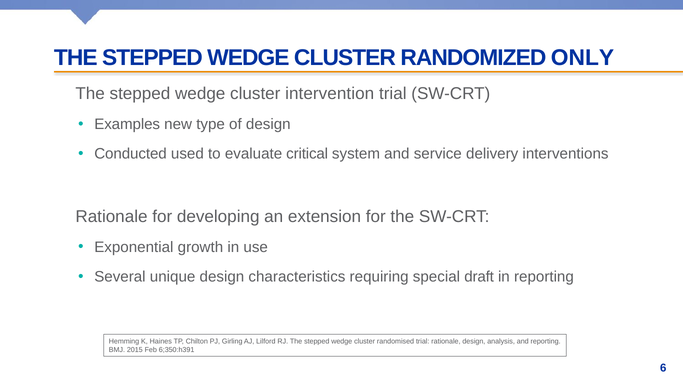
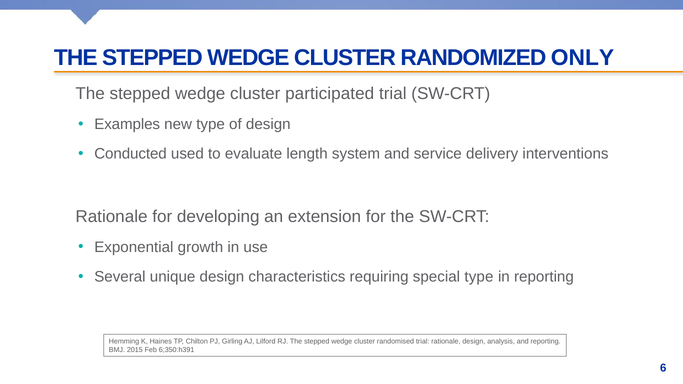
intervention: intervention -> participated (330, 94)
critical: critical -> length (307, 154)
special draft: draft -> type (479, 277)
